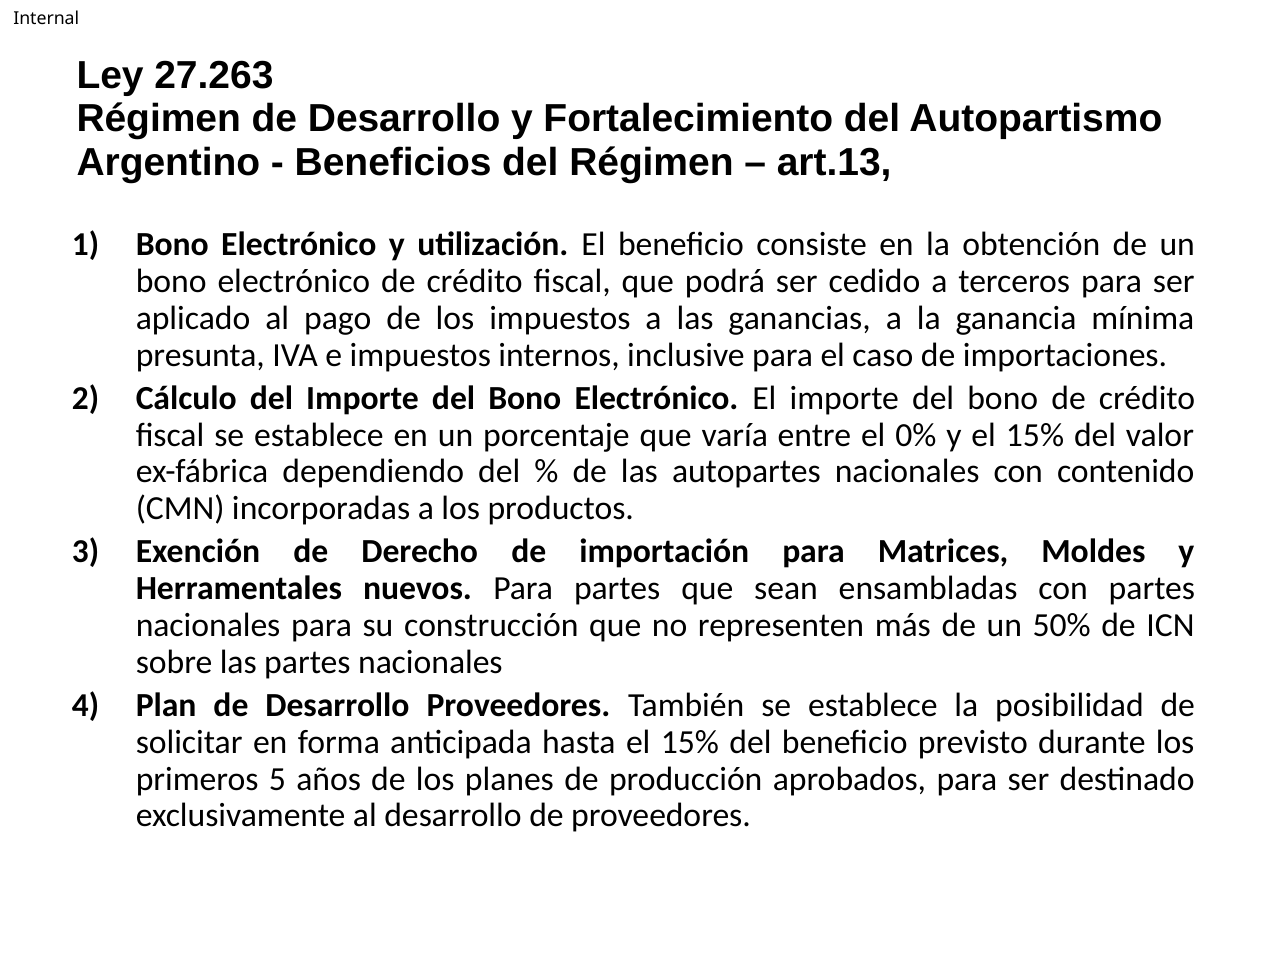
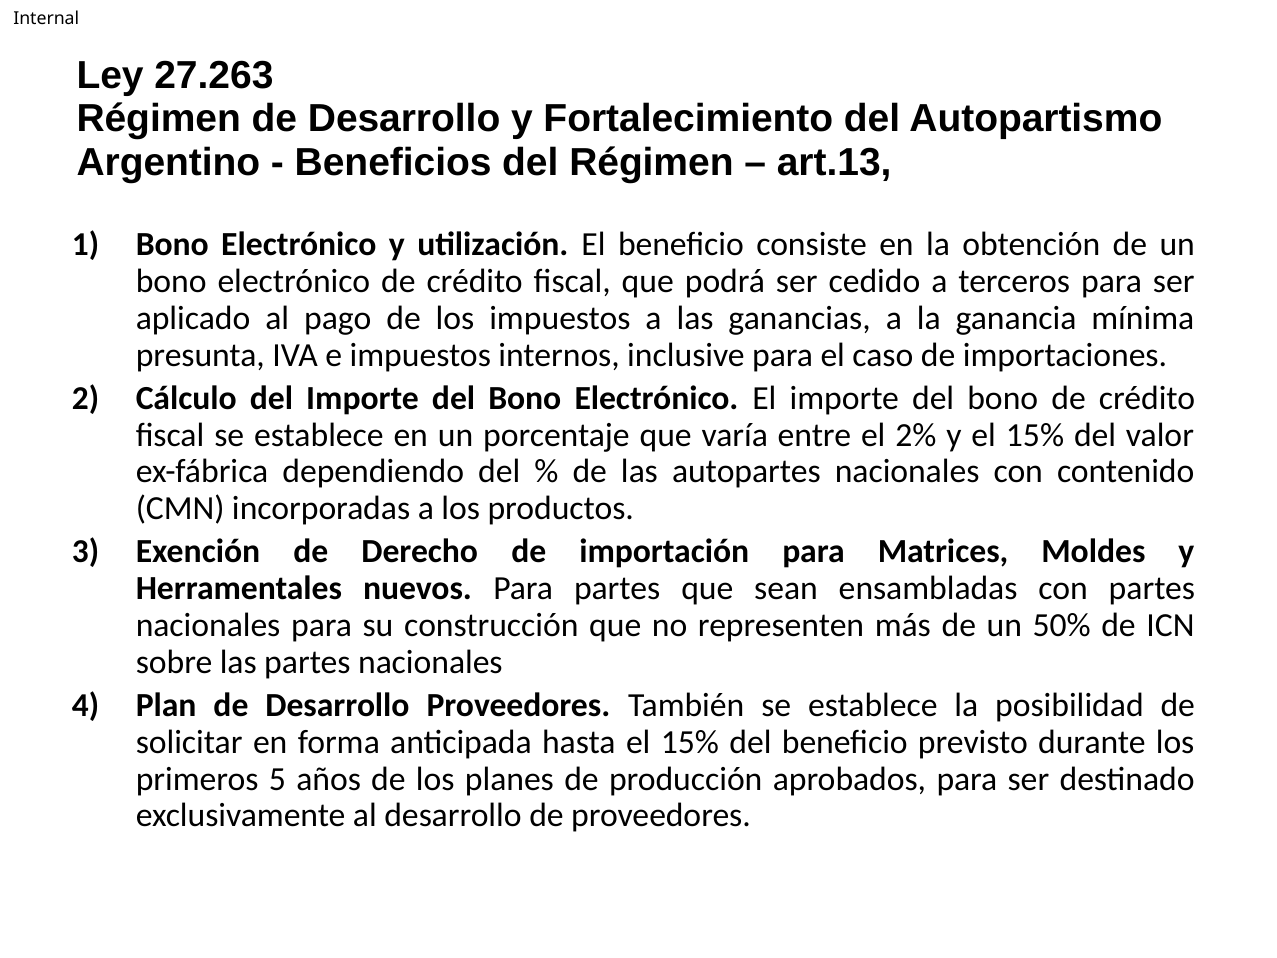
0%: 0% -> 2% (916, 435)
